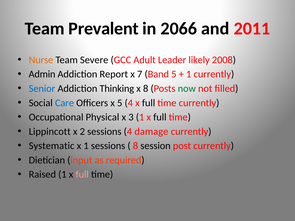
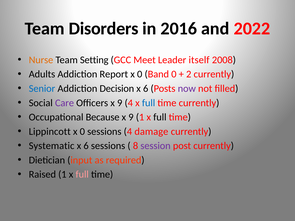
Prevalent: Prevalent -> Disorders (104, 29)
2066: 2066 -> 2016 (179, 29)
2011: 2011 -> 2022 (252, 29)
Severe: Severe -> Setting (94, 60)
Adult: Adult -> Meet (145, 60)
likely: likely -> itself (199, 60)
Admin: Admin -> Adults (42, 74)
7: 7 -> 0 (140, 74)
Band 5: 5 -> 0 (174, 74)
1: 1 -> 2 (189, 74)
Thinking: Thinking -> Decision (117, 89)
8: 8 -> 6 (146, 89)
now colour: green -> purple (187, 89)
Care colour: blue -> purple (65, 103)
Officers x 5: 5 -> 9 (120, 103)
full colour: black -> blue (149, 103)
Physical: Physical -> Because (103, 117)
3: 3 -> 9 (131, 117)
2: 2 -> 0 (82, 132)
1: 1 -> 6 (86, 146)
session colour: black -> purple (156, 146)
